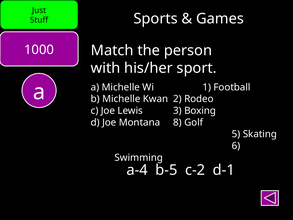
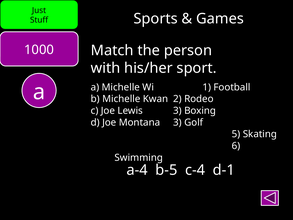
Montana 8: 8 -> 3 (177, 122)
c-2: c-2 -> c-4 (195, 170)
